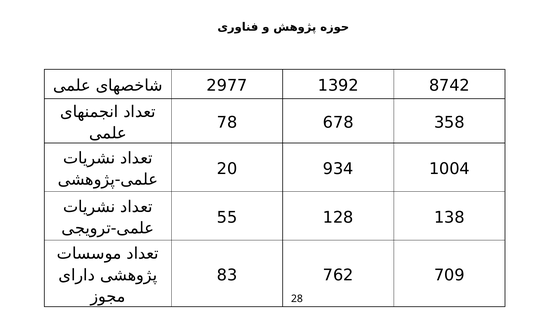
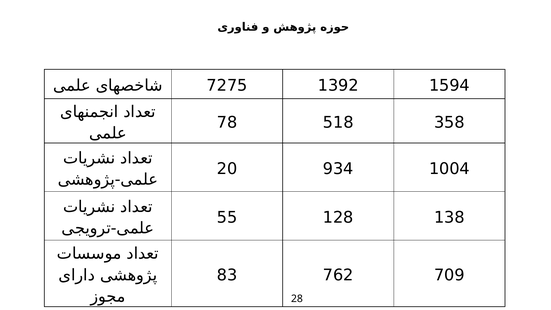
2977: 2977 -> 7275 (227, 86)
8742: 8742 -> 1594 (449, 86)
678: 678 -> 518 (338, 122)
